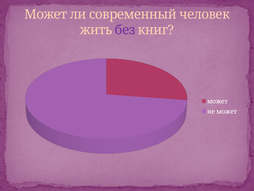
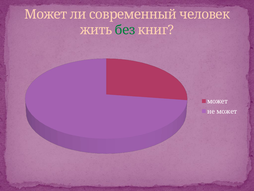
без colour: purple -> green (125, 30)
